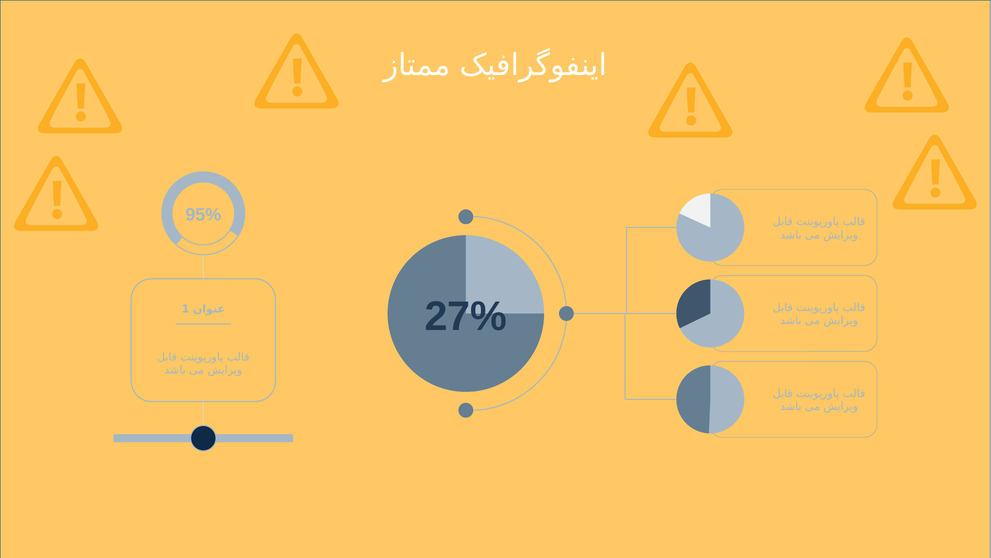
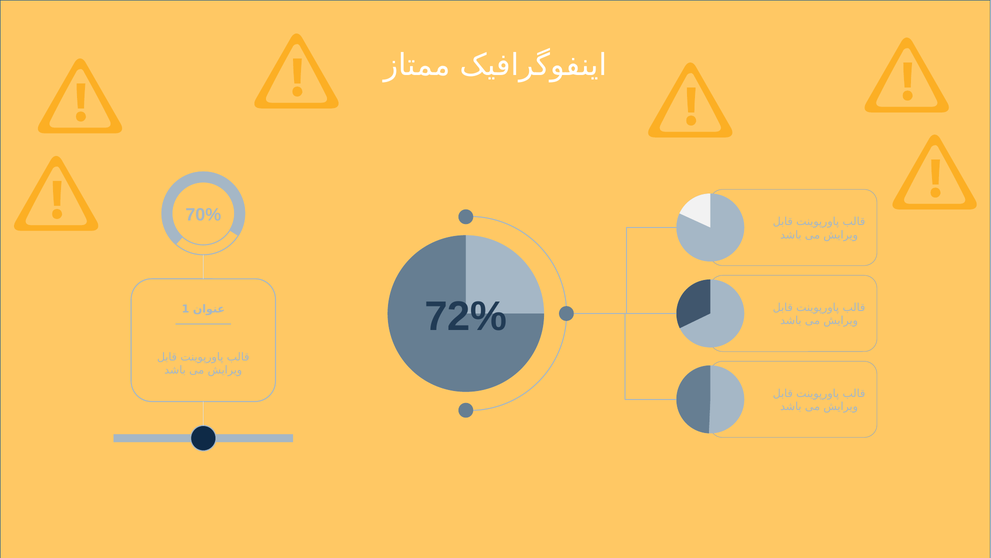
95%: 95% -> 70% (203, 214)
27%: 27% -> 72% (466, 316)
